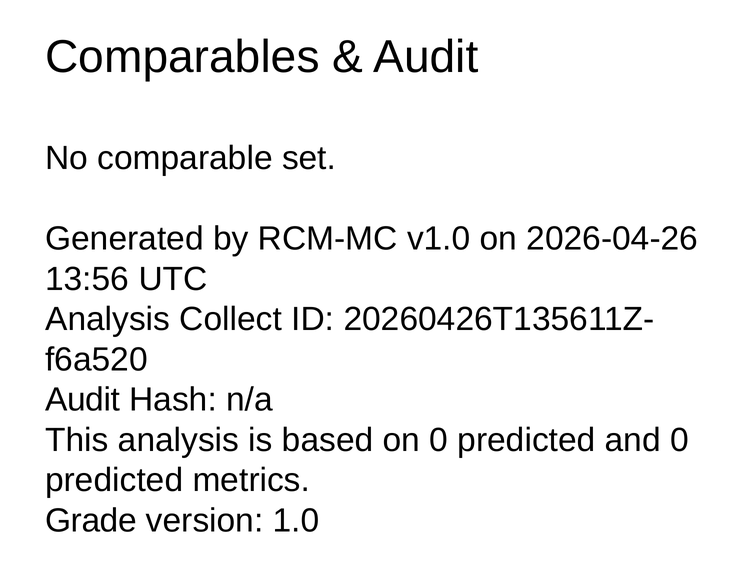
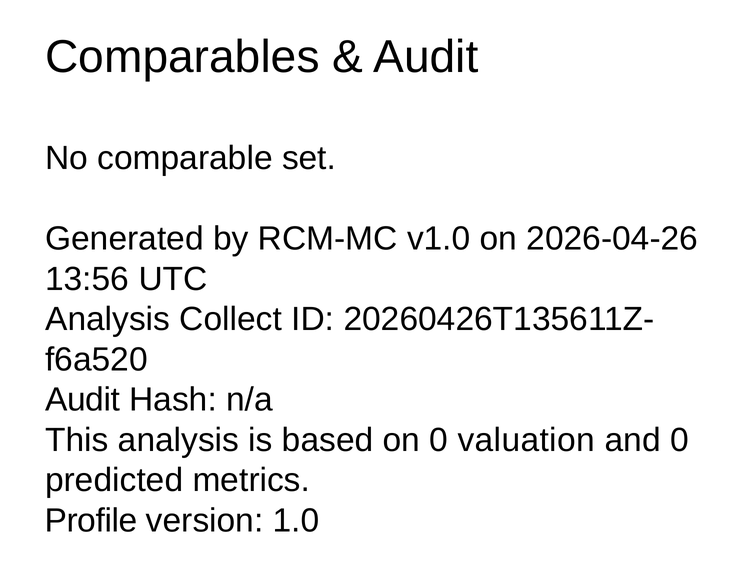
on 0 predicted: predicted -> valuation (526, 440)
Grade: Grade -> Profile (91, 521)
